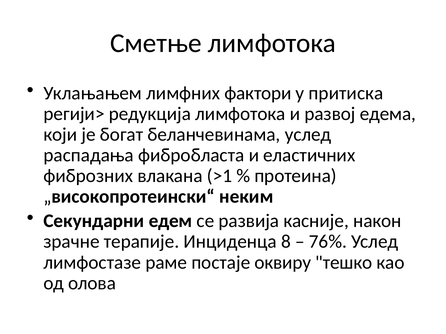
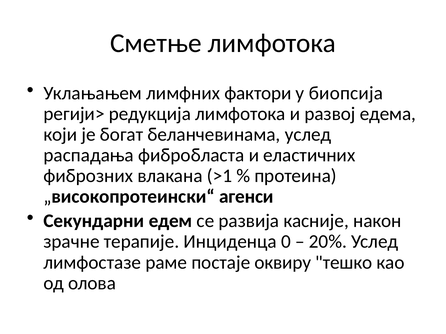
притиска: притиска -> биопсија (346, 93)
неким: неким -> агенси (246, 197)
8: 8 -> 0 (286, 242)
76%: 76% -> 20% (328, 242)
